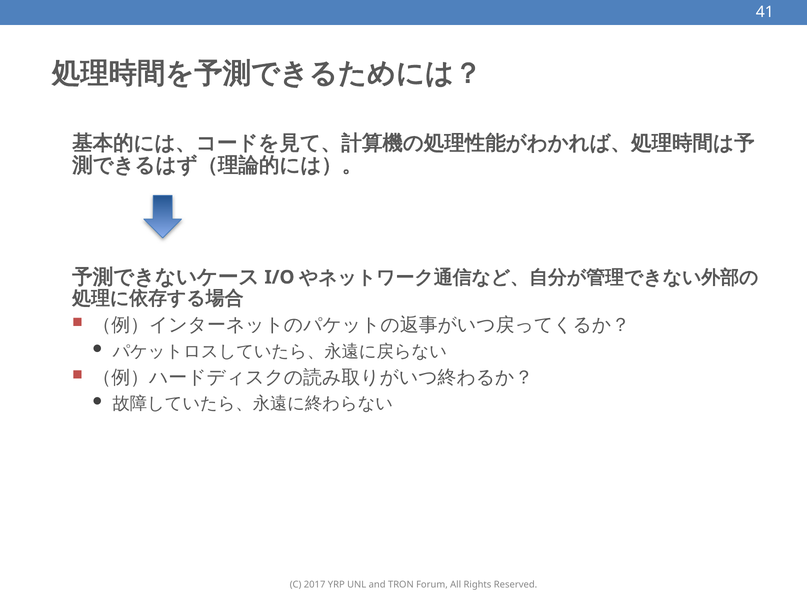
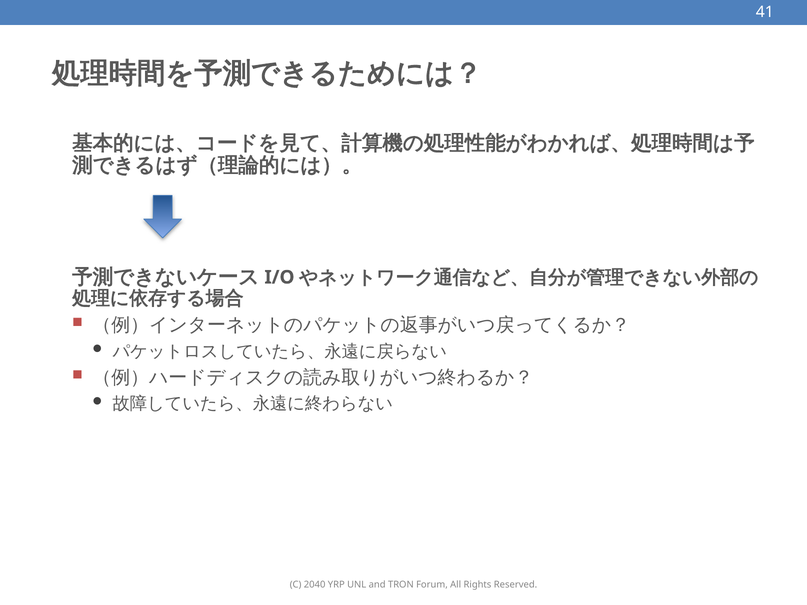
2017: 2017 -> 2040 (315, 585)
